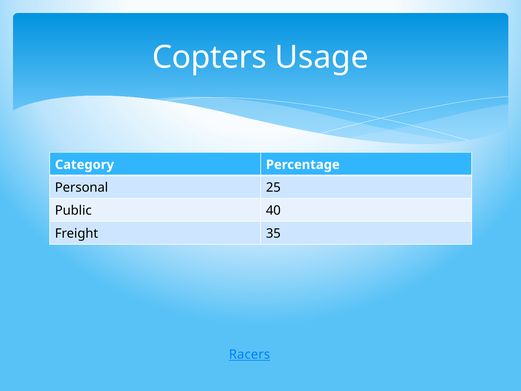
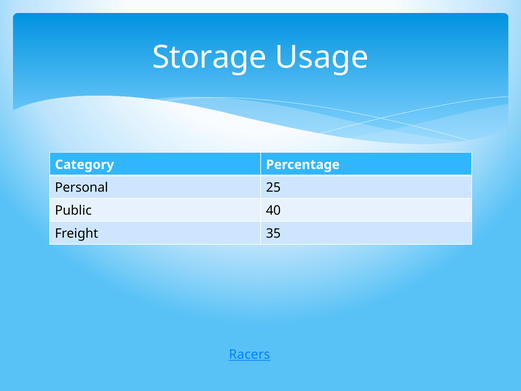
Copters: Copters -> Storage (209, 57)
